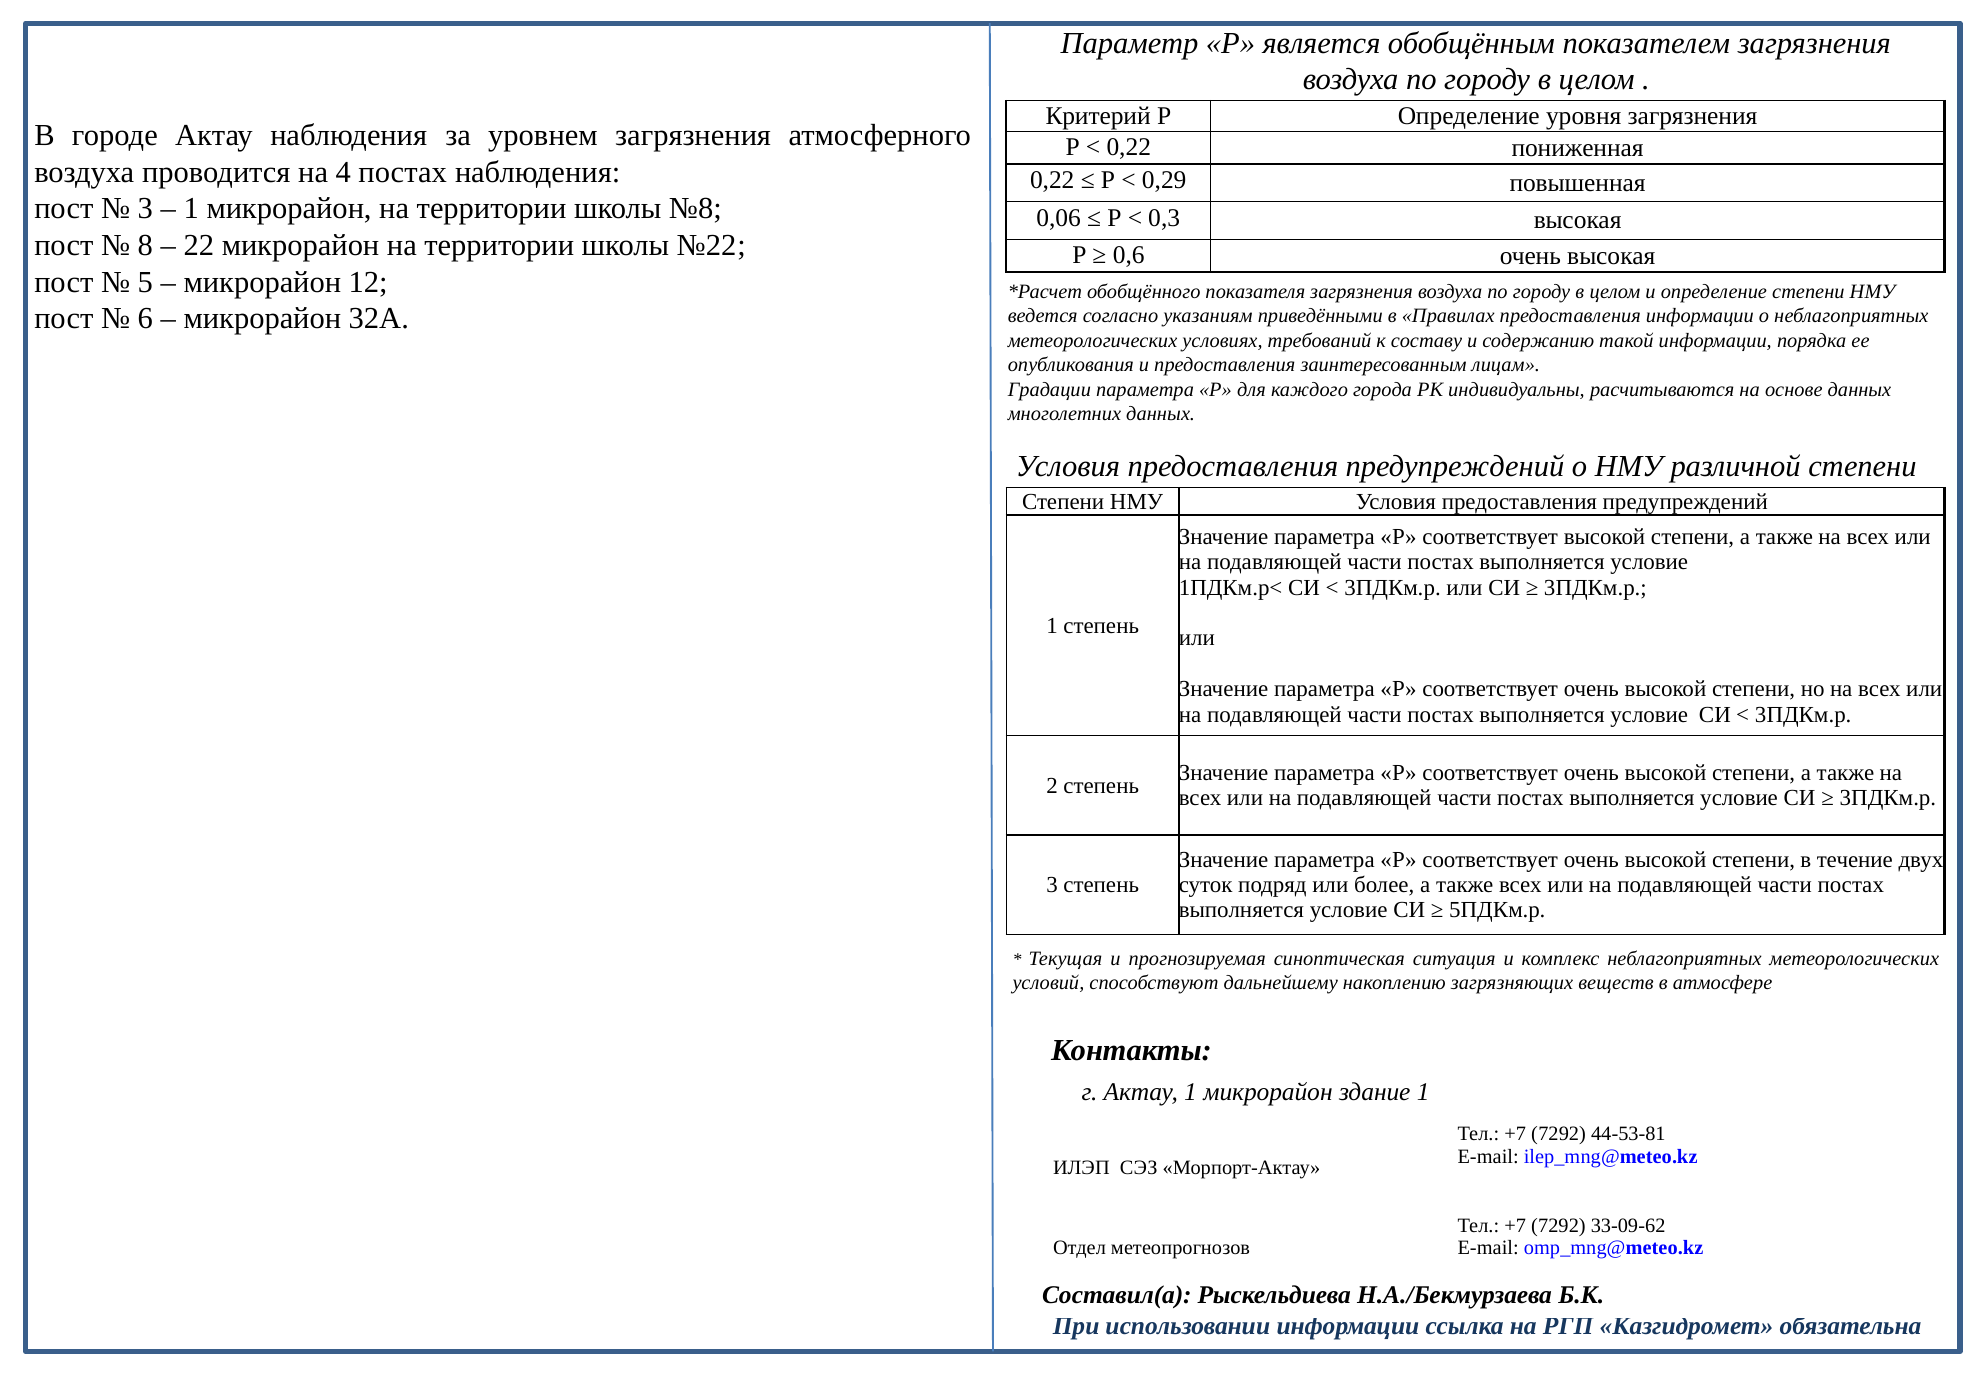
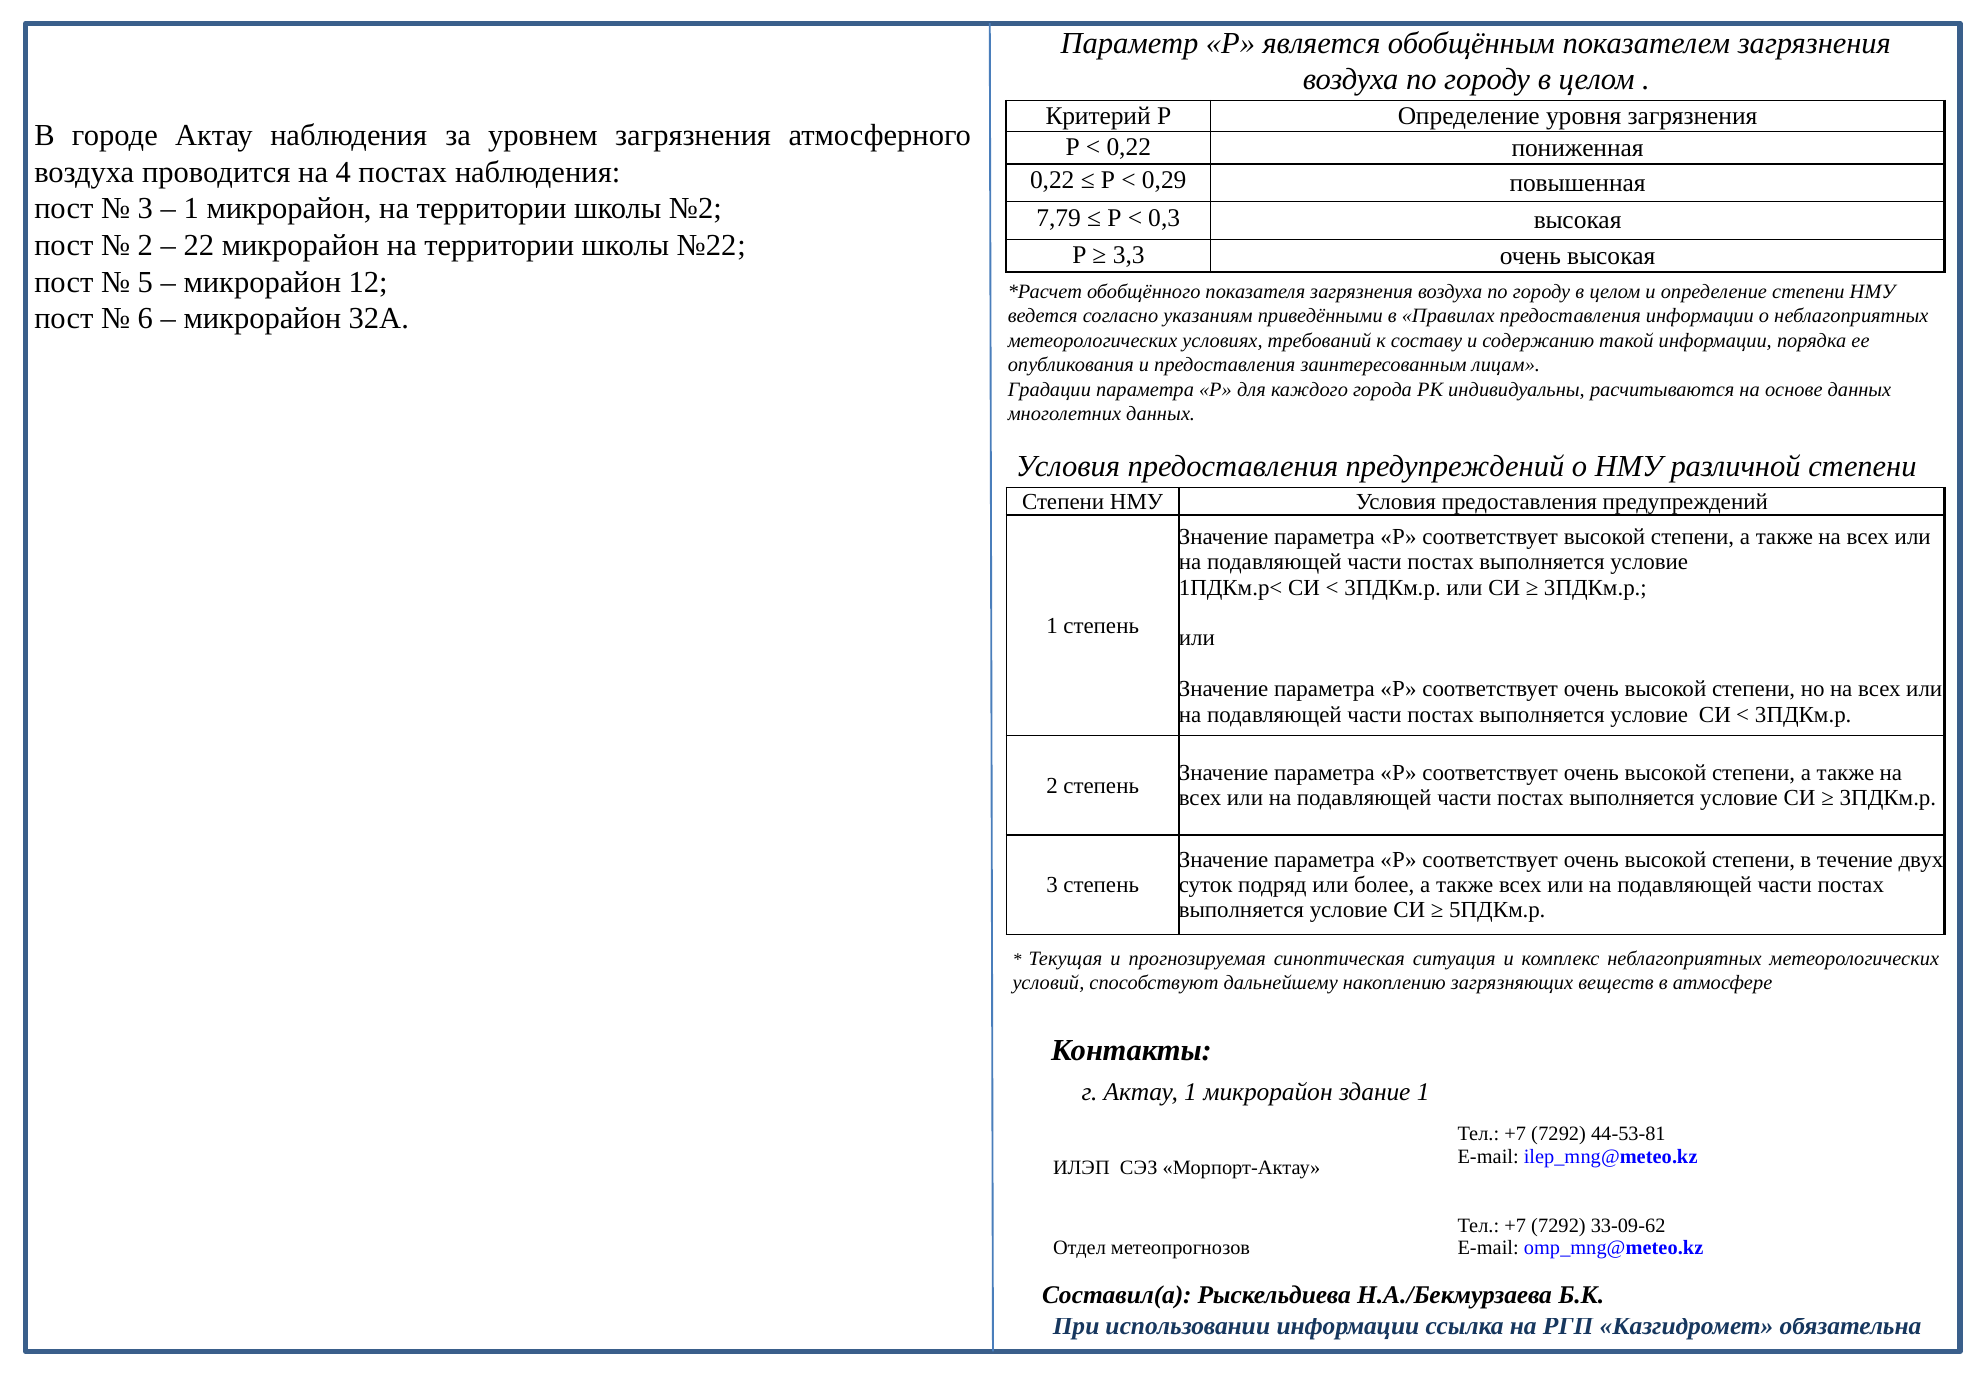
№8: №8 -> №2 (695, 209)
0,06: 0,06 -> 7,79 (1059, 218)
8: 8 -> 2 (145, 246)
0,6: 0,6 -> 3,3 (1129, 255)
